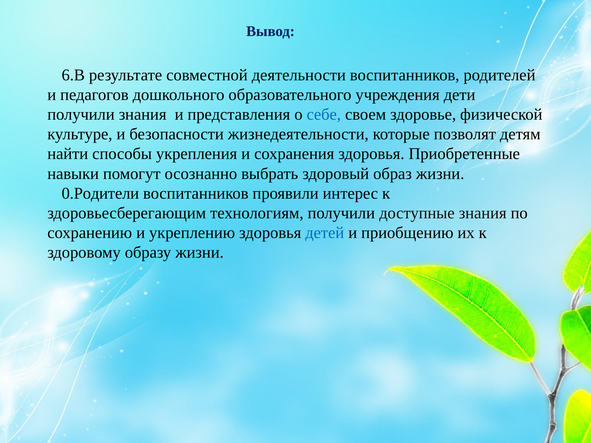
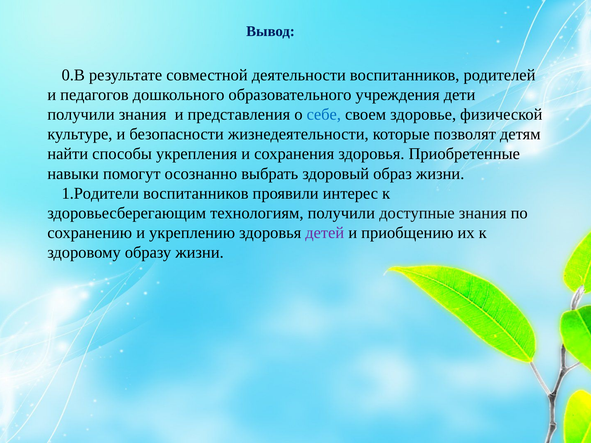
6.В: 6.В -> 0.В (73, 75)
0.Родители: 0.Родители -> 1.Родители (100, 193)
детей colour: blue -> purple (325, 233)
